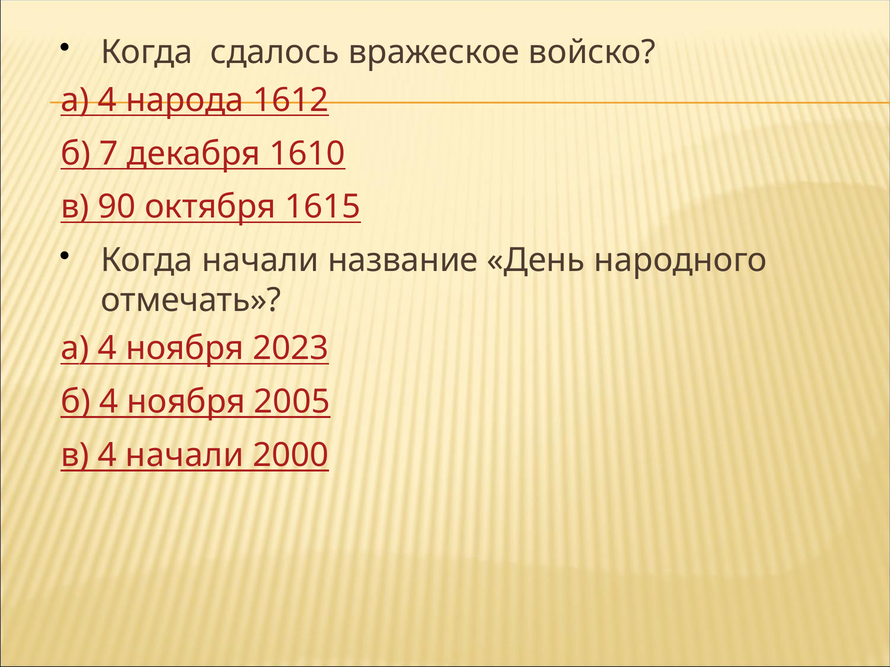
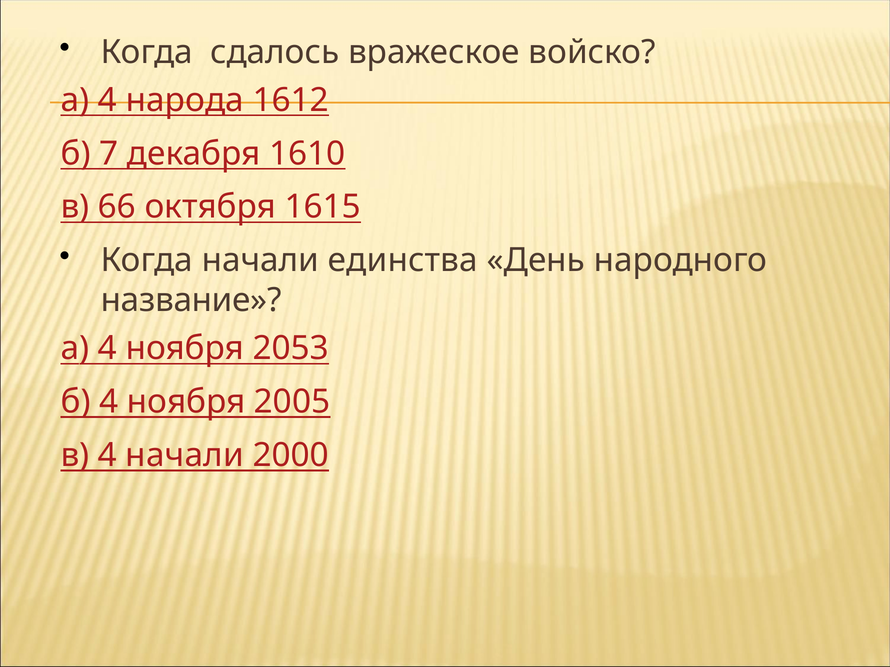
90: 90 -> 66 (117, 207)
название: название -> единства (403, 261)
отмечать: отмечать -> название (191, 301)
2023: 2023 -> 2053 (291, 349)
